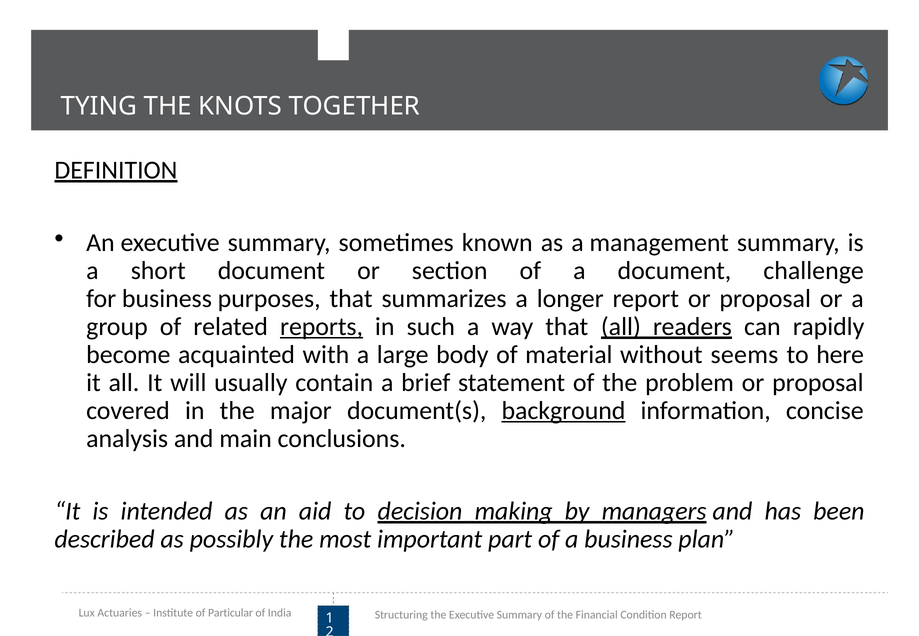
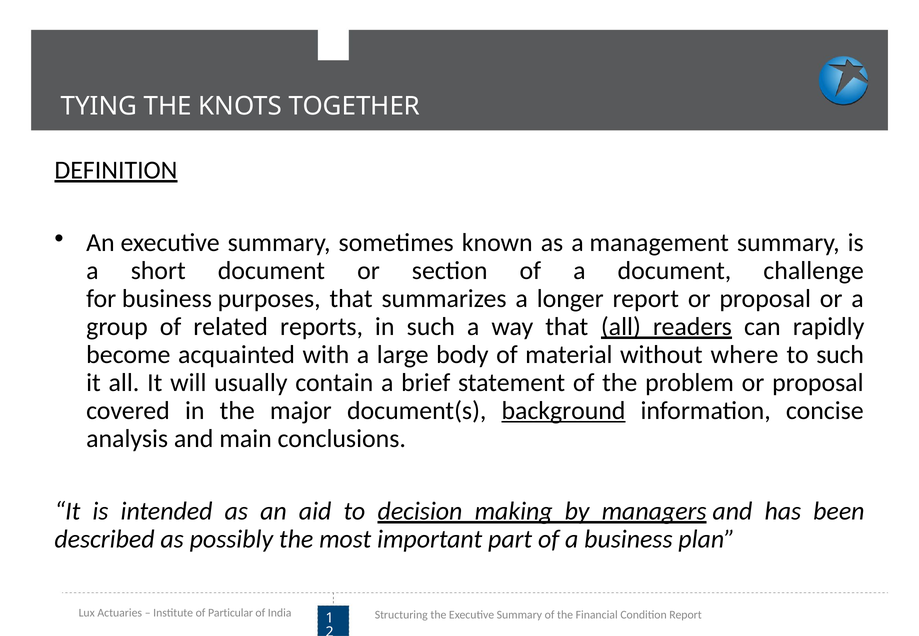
reports underline: present -> none (322, 327)
seems: seems -> where (744, 355)
to here: here -> such (840, 355)
